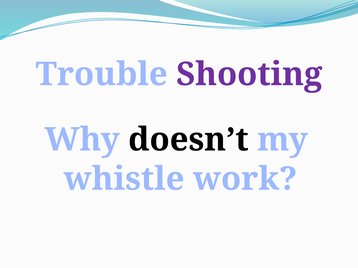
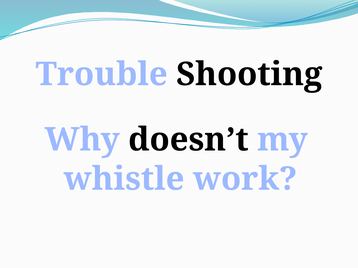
Shooting colour: purple -> black (249, 74)
